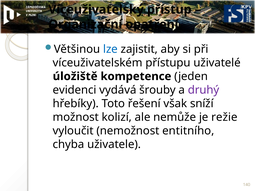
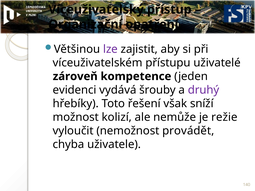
lze colour: blue -> purple (110, 49)
úložiště: úložiště -> zároveň (75, 76)
entitního: entitního -> provádět (188, 131)
